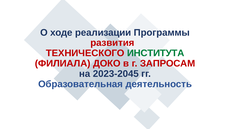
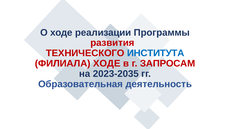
ИНСТИТУТА colour: green -> blue (156, 53)
ФИЛИАЛА ДОКО: ДОКО -> ХОДЕ (107, 64)
2023-2045: 2023-2045 -> 2023-2035 (116, 74)
